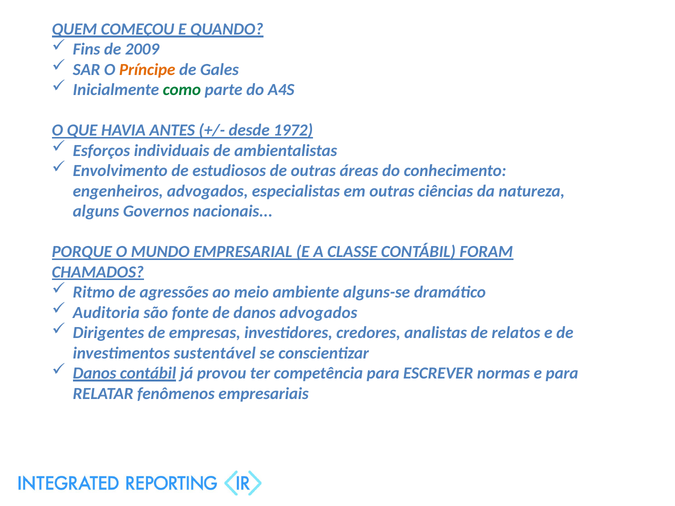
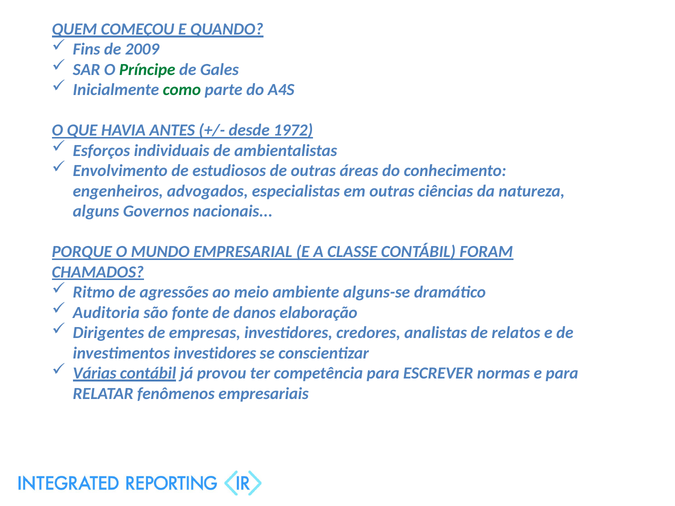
Príncipe colour: orange -> green (147, 70)
danos advogados: advogados -> elaboração (319, 313)
investimentos sustentável: sustentável -> investidores (215, 353)
Danos: Danos -> Várias (95, 373)
